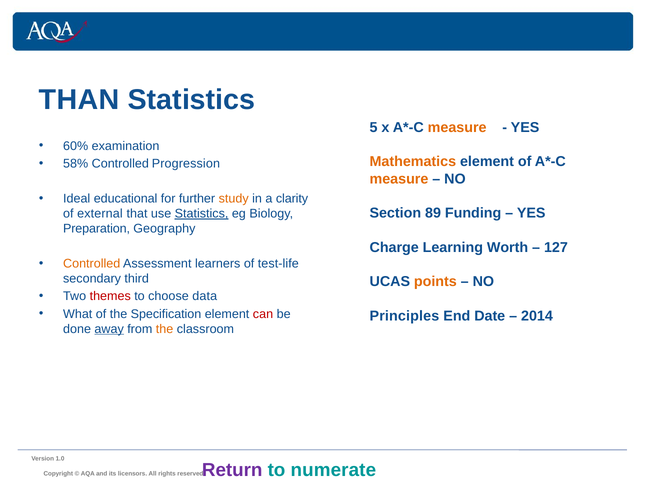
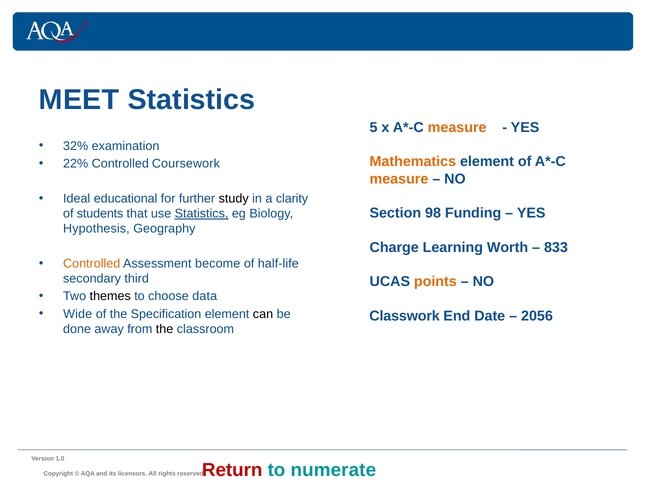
THAN: THAN -> MEET (79, 100)
60%: 60% -> 32% (76, 146)
58%: 58% -> 22% (76, 164)
Progression: Progression -> Coursework (186, 164)
study colour: orange -> black (234, 199)
89: 89 -> 98 (433, 214)
external: external -> students (100, 214)
Preparation: Preparation -> Hypothesis (96, 229)
127: 127 -> 833 (556, 248)
learners: learners -> become (218, 264)
test-life: test-life -> half-life (278, 264)
themes colour: red -> black (110, 297)
What: What -> Wide (78, 314)
can colour: red -> black (263, 314)
Principles: Principles -> Classwork (405, 317)
2014: 2014 -> 2056 (537, 317)
away underline: present -> none (109, 329)
the colour: orange -> black (165, 329)
Return colour: purple -> red (232, 471)
